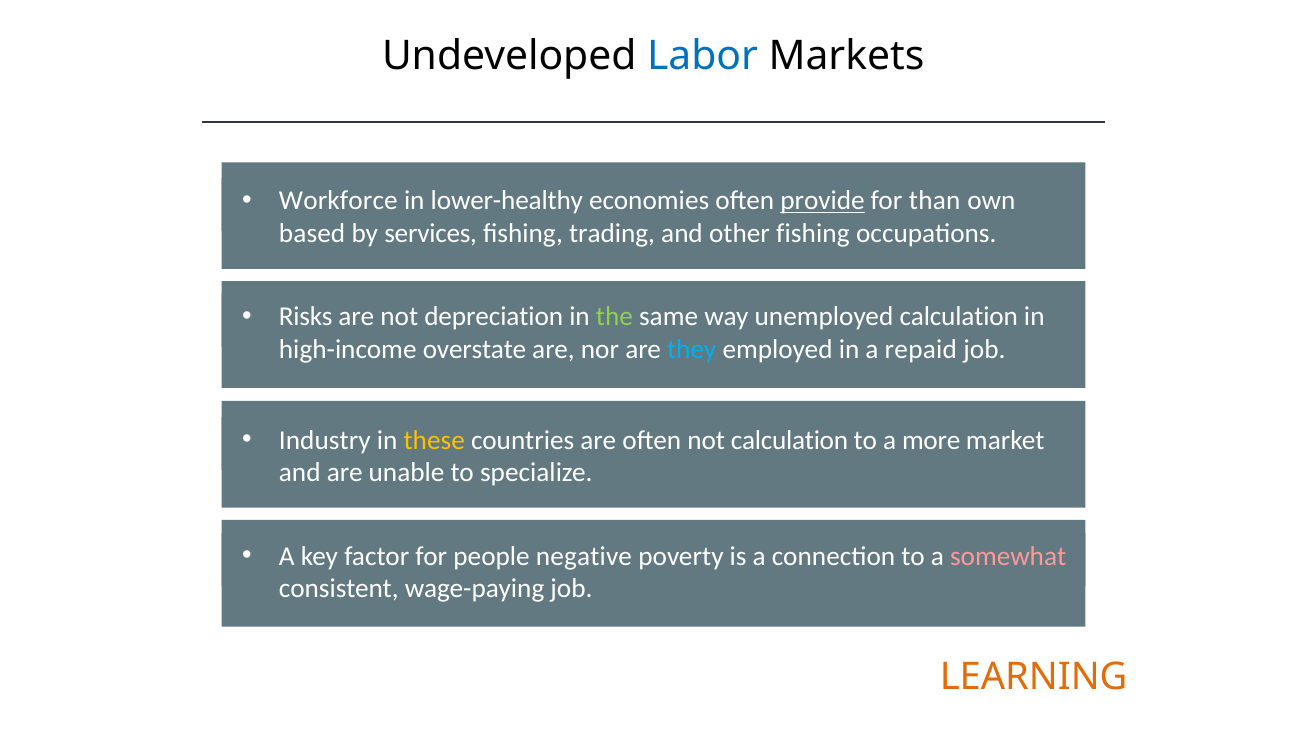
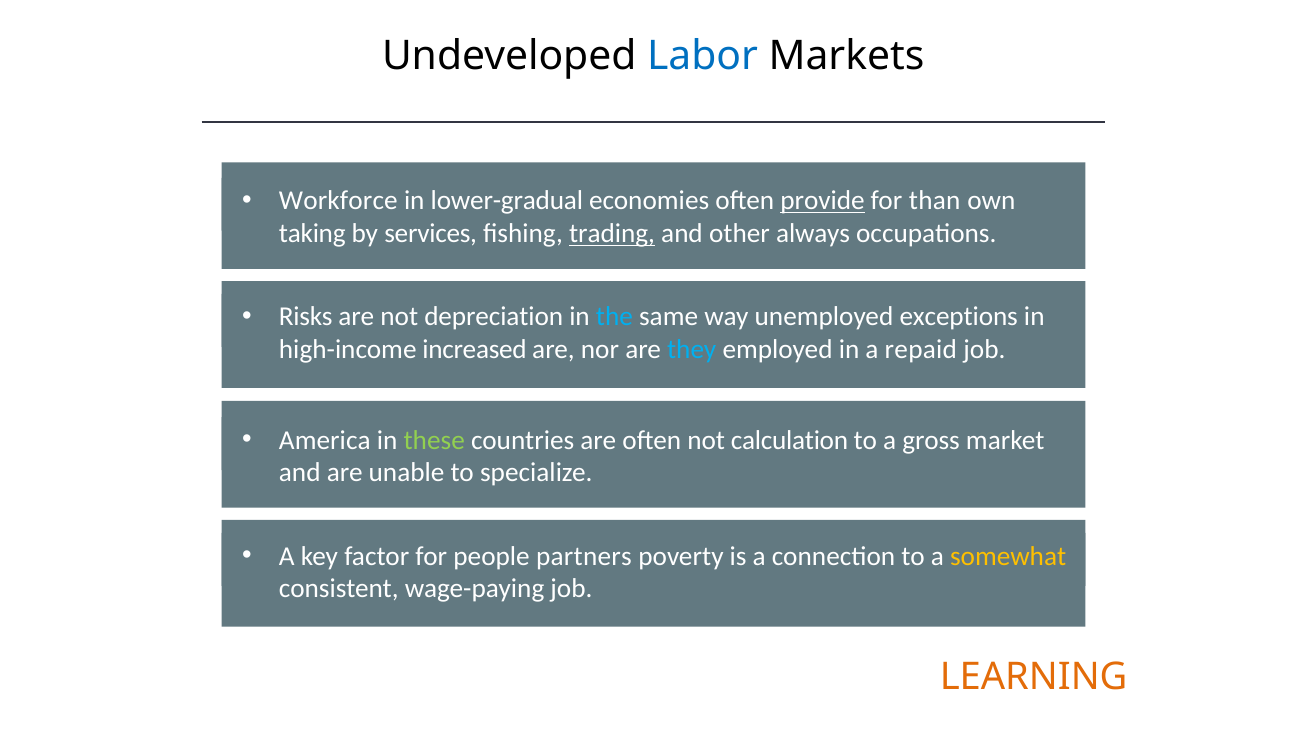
lower-healthy: lower-healthy -> lower-gradual (507, 201)
based: based -> taking (312, 234)
trading underline: none -> present (612, 234)
other fishing: fishing -> always (813, 234)
the colour: light green -> light blue (614, 317)
unemployed calculation: calculation -> exceptions (959, 317)
high-income overstate: overstate -> increased (475, 350)
Industry: Industry -> America (325, 440)
these colour: yellow -> light green (434, 440)
more: more -> gross (931, 440)
people negative: negative -> partners (584, 556)
somewhat colour: pink -> yellow (1008, 556)
